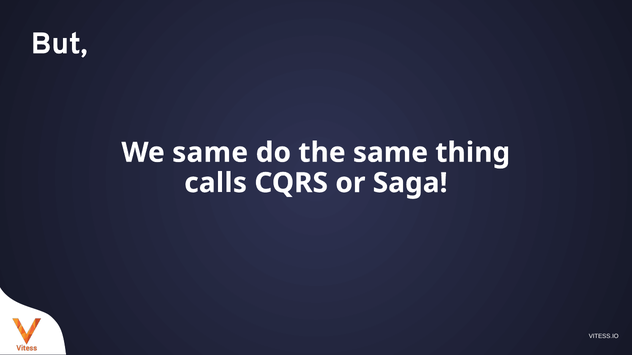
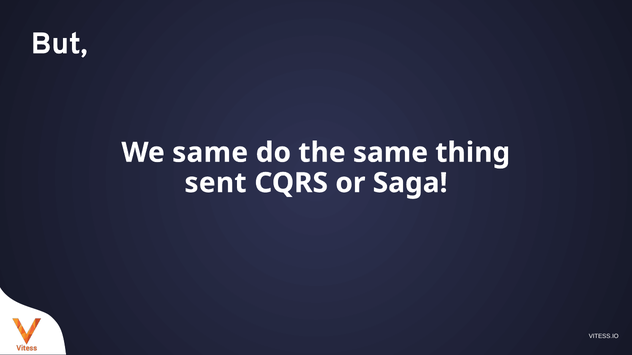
calls: calls -> sent (216, 183)
